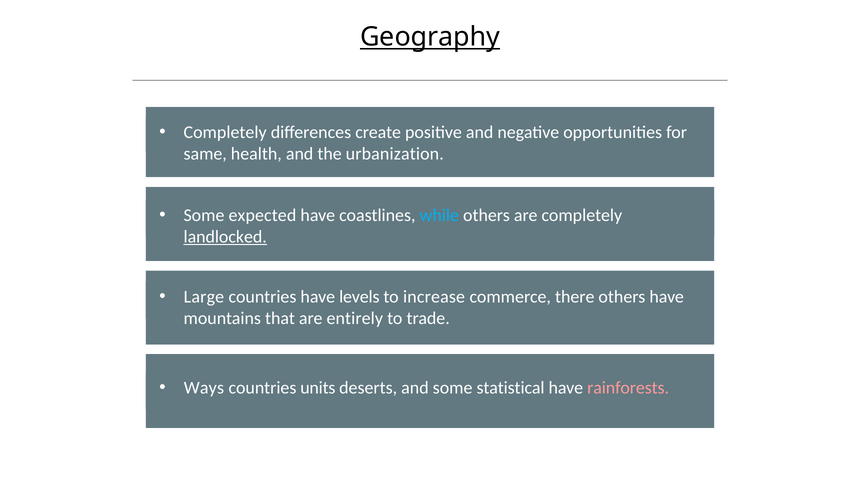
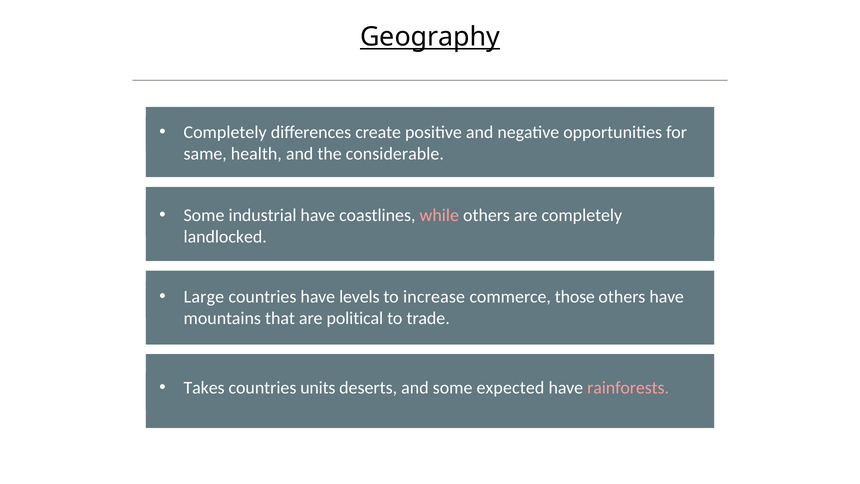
urbanization: urbanization -> considerable (395, 154)
expected: expected -> industrial (263, 215)
while colour: light blue -> pink (439, 215)
landlocked underline: present -> none (225, 237)
there: there -> those (575, 297)
entirely: entirely -> political (355, 318)
Ways: Ways -> Takes (204, 388)
statistical: statistical -> expected (510, 388)
